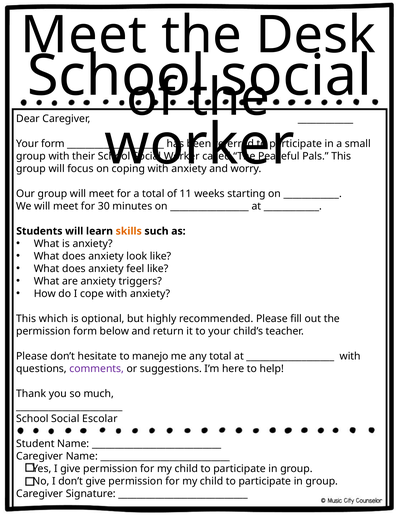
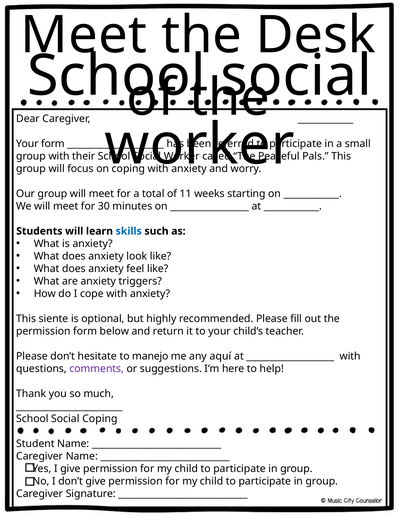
skills colour: orange -> blue (129, 231)
which: which -> siente (54, 319)
any total: total -> aquí (220, 356)
Social Escolar: Escolar -> Coping (100, 419)
